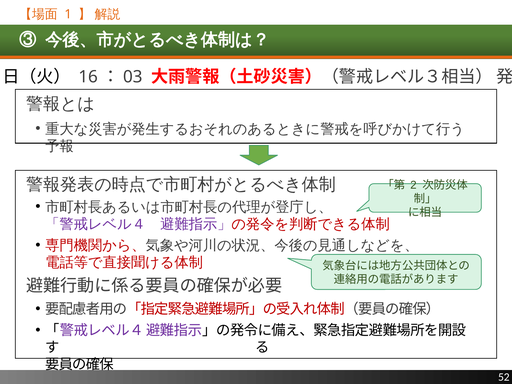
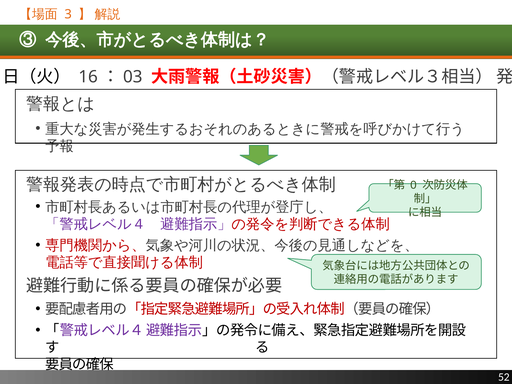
1: 1 -> 3 (68, 14)
2: 2 -> 0 (413, 185)
